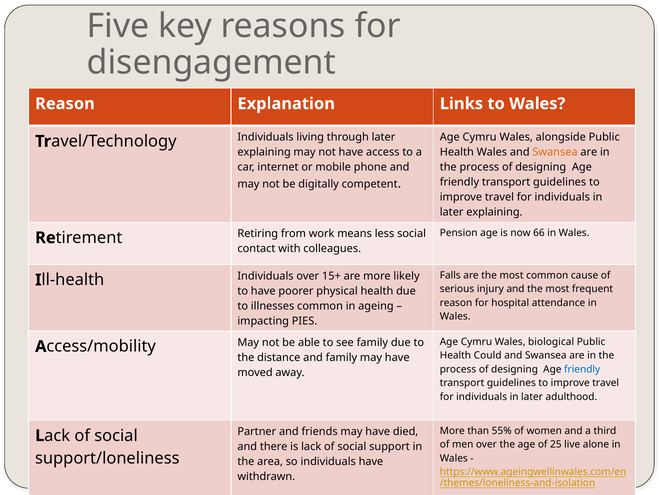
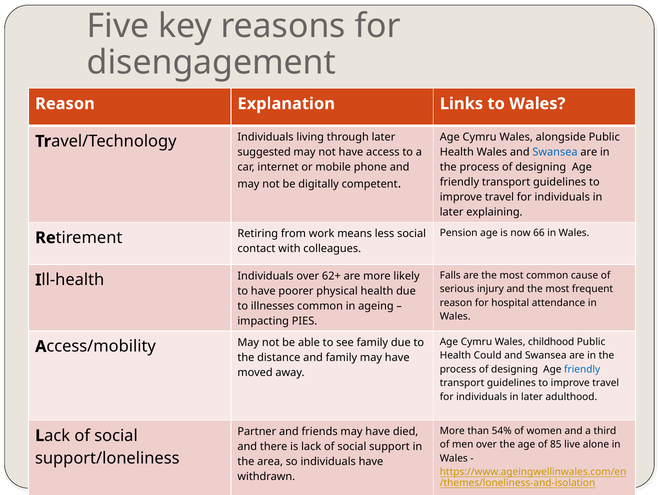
explaining: explaining -> suggested (264, 152)
Swansea colour: orange -> blue (555, 152)
15+: 15+ -> 62+ (331, 276)
biological: biological -> childhood (551, 341)
55%: 55% -> 54% (502, 430)
25: 25 -> 85 (556, 444)
